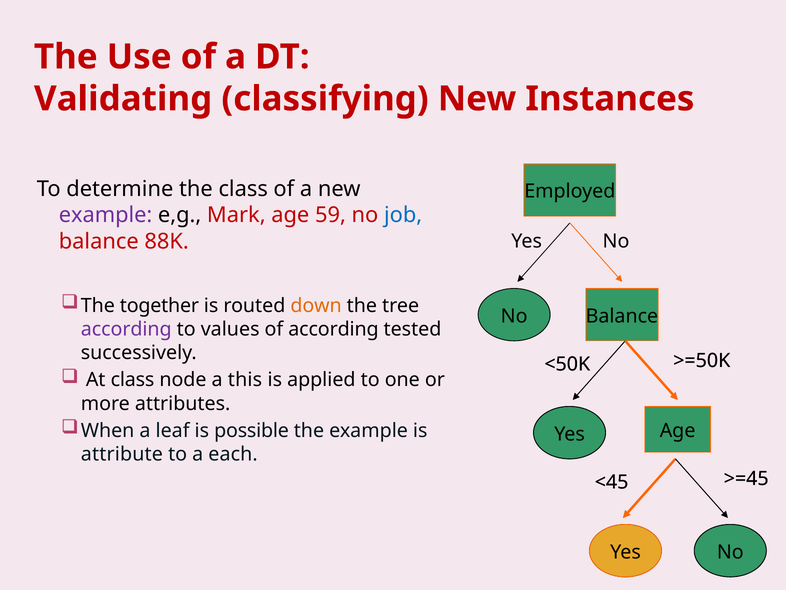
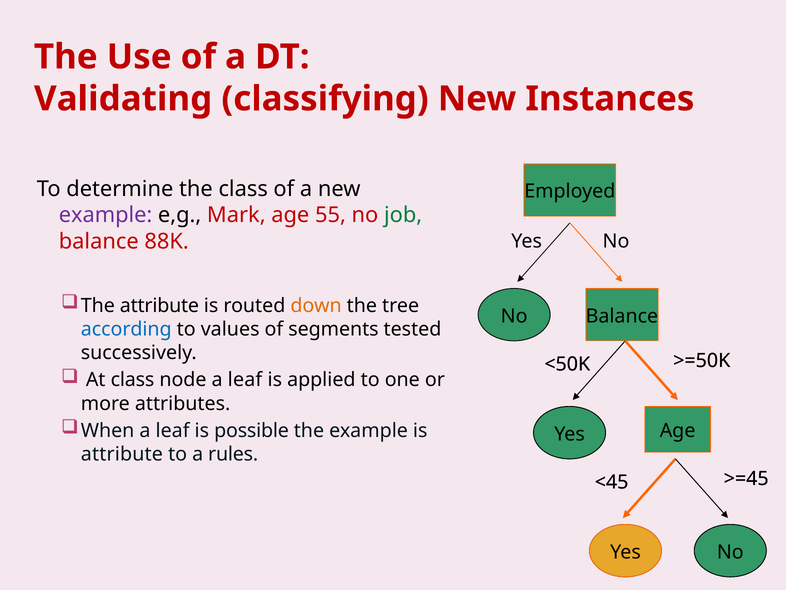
59: 59 -> 55 (330, 215)
job colour: blue -> green (403, 215)
The together: together -> attribute (159, 305)
according colour: purple -> blue (126, 329)
of according: according -> segments (333, 329)
node a this: this -> leaf (245, 380)
each: each -> rules (233, 454)
